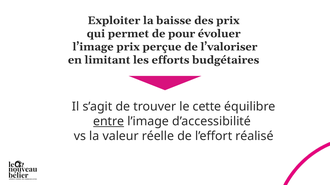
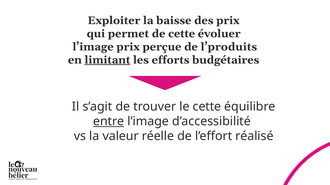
de pour: pour -> cette (182, 34)
l’valoriser: l’valoriser -> l’produits (229, 47)
limitant underline: none -> present (107, 60)
